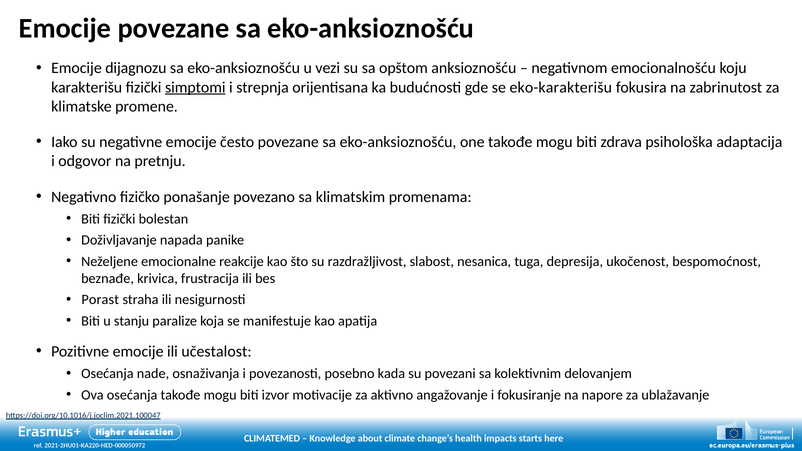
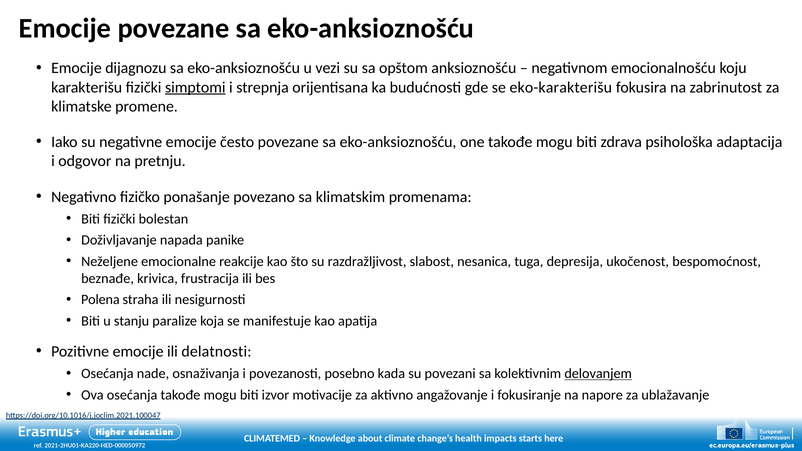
Porast: Porast -> Polena (100, 300)
učestalost: učestalost -> delatnosti (216, 352)
delovanjem underline: none -> present (598, 374)
